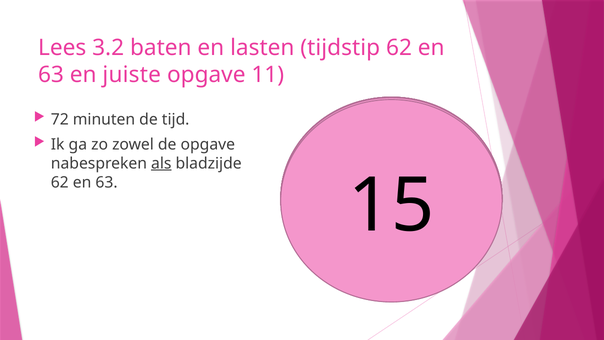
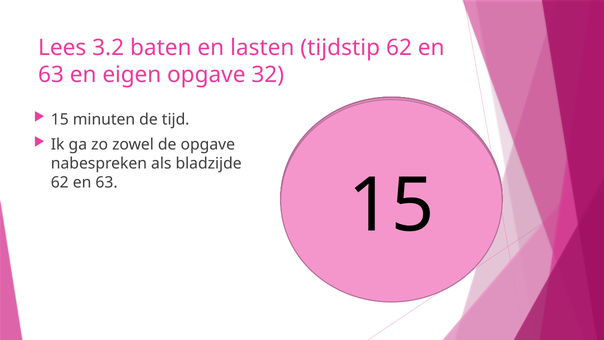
juiste: juiste -> eigen (132, 75)
opgave 11: 11 -> 32 (268, 75)
72: 72 -> 15 (60, 119)
als underline: present -> none (161, 163)
